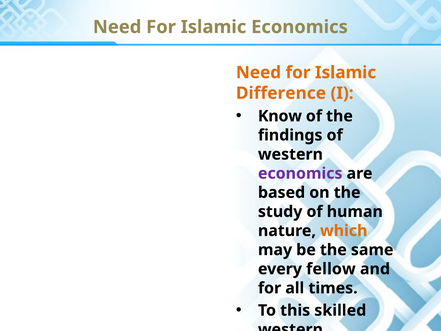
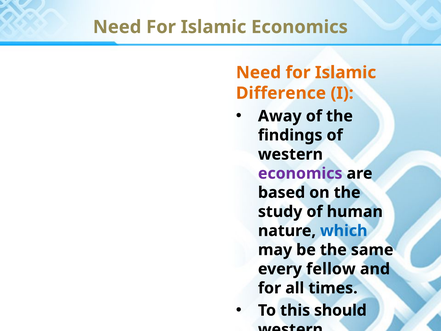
Know: Know -> Away (280, 116)
which colour: orange -> blue (344, 231)
skilled: skilled -> should (340, 310)
